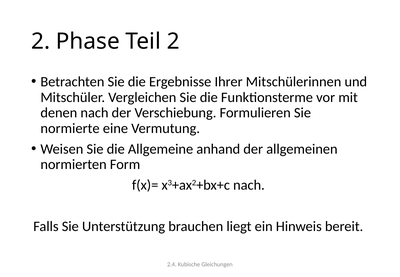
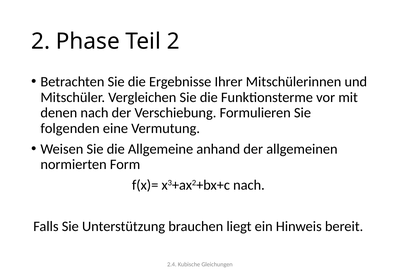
normierte: normierte -> folgenden (70, 128)
